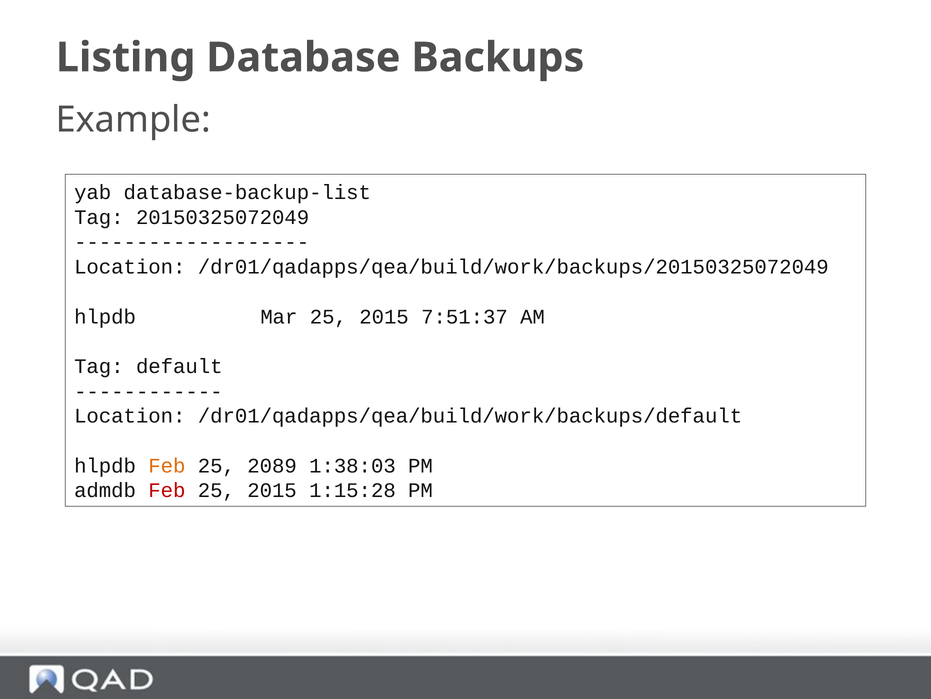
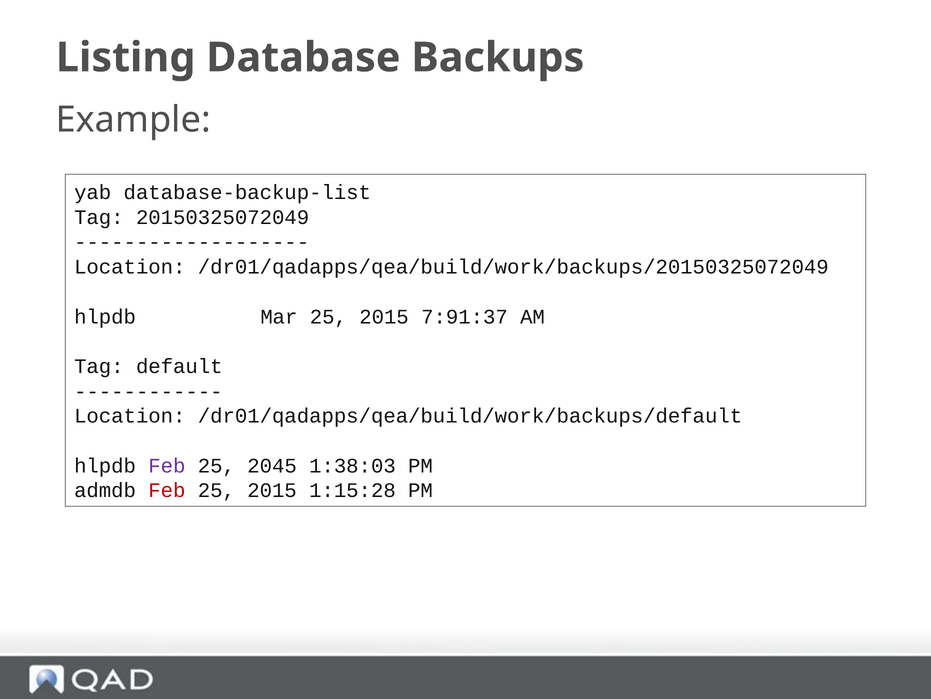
7:51:37: 7:51:37 -> 7:91:37 (464, 316)
Feb colour: orange -> purple (167, 465)
2089: 2089 -> 2045 (272, 465)
